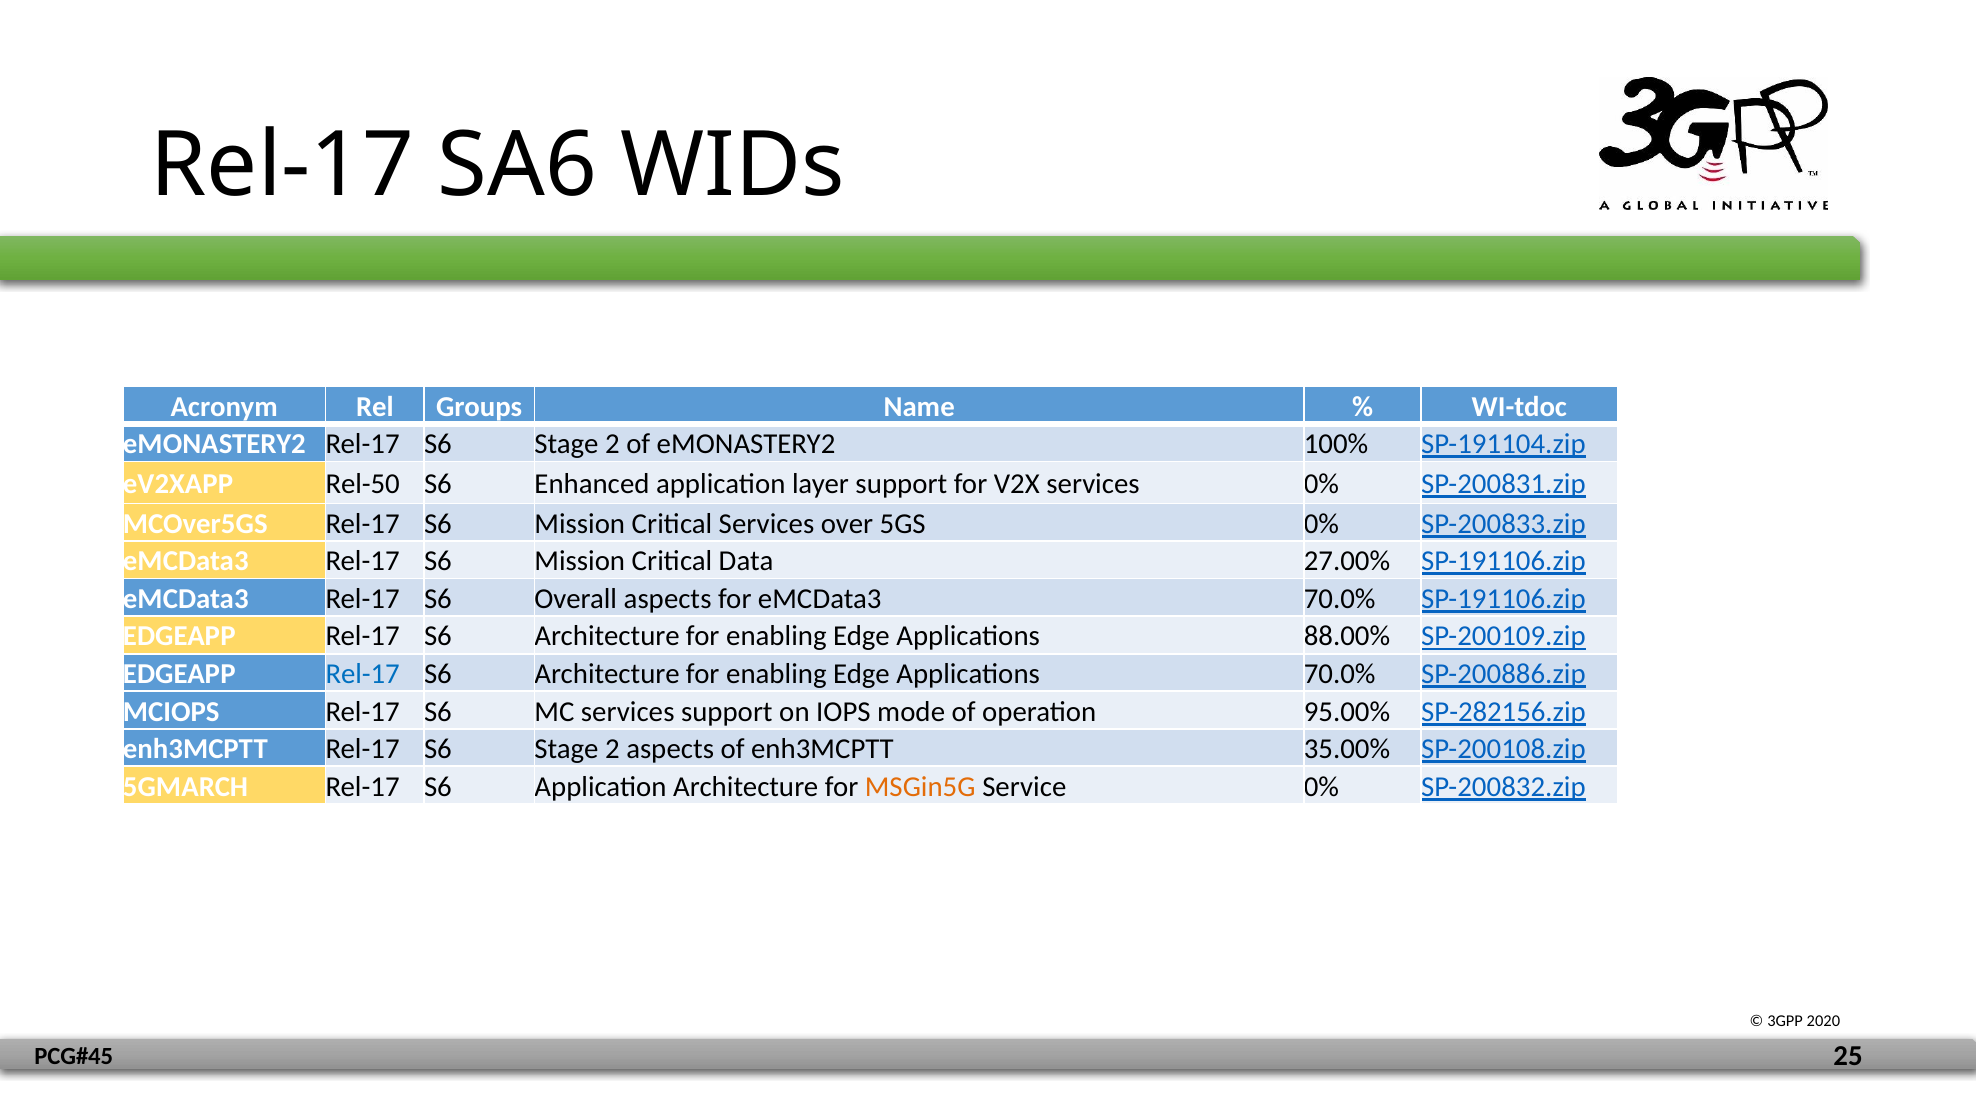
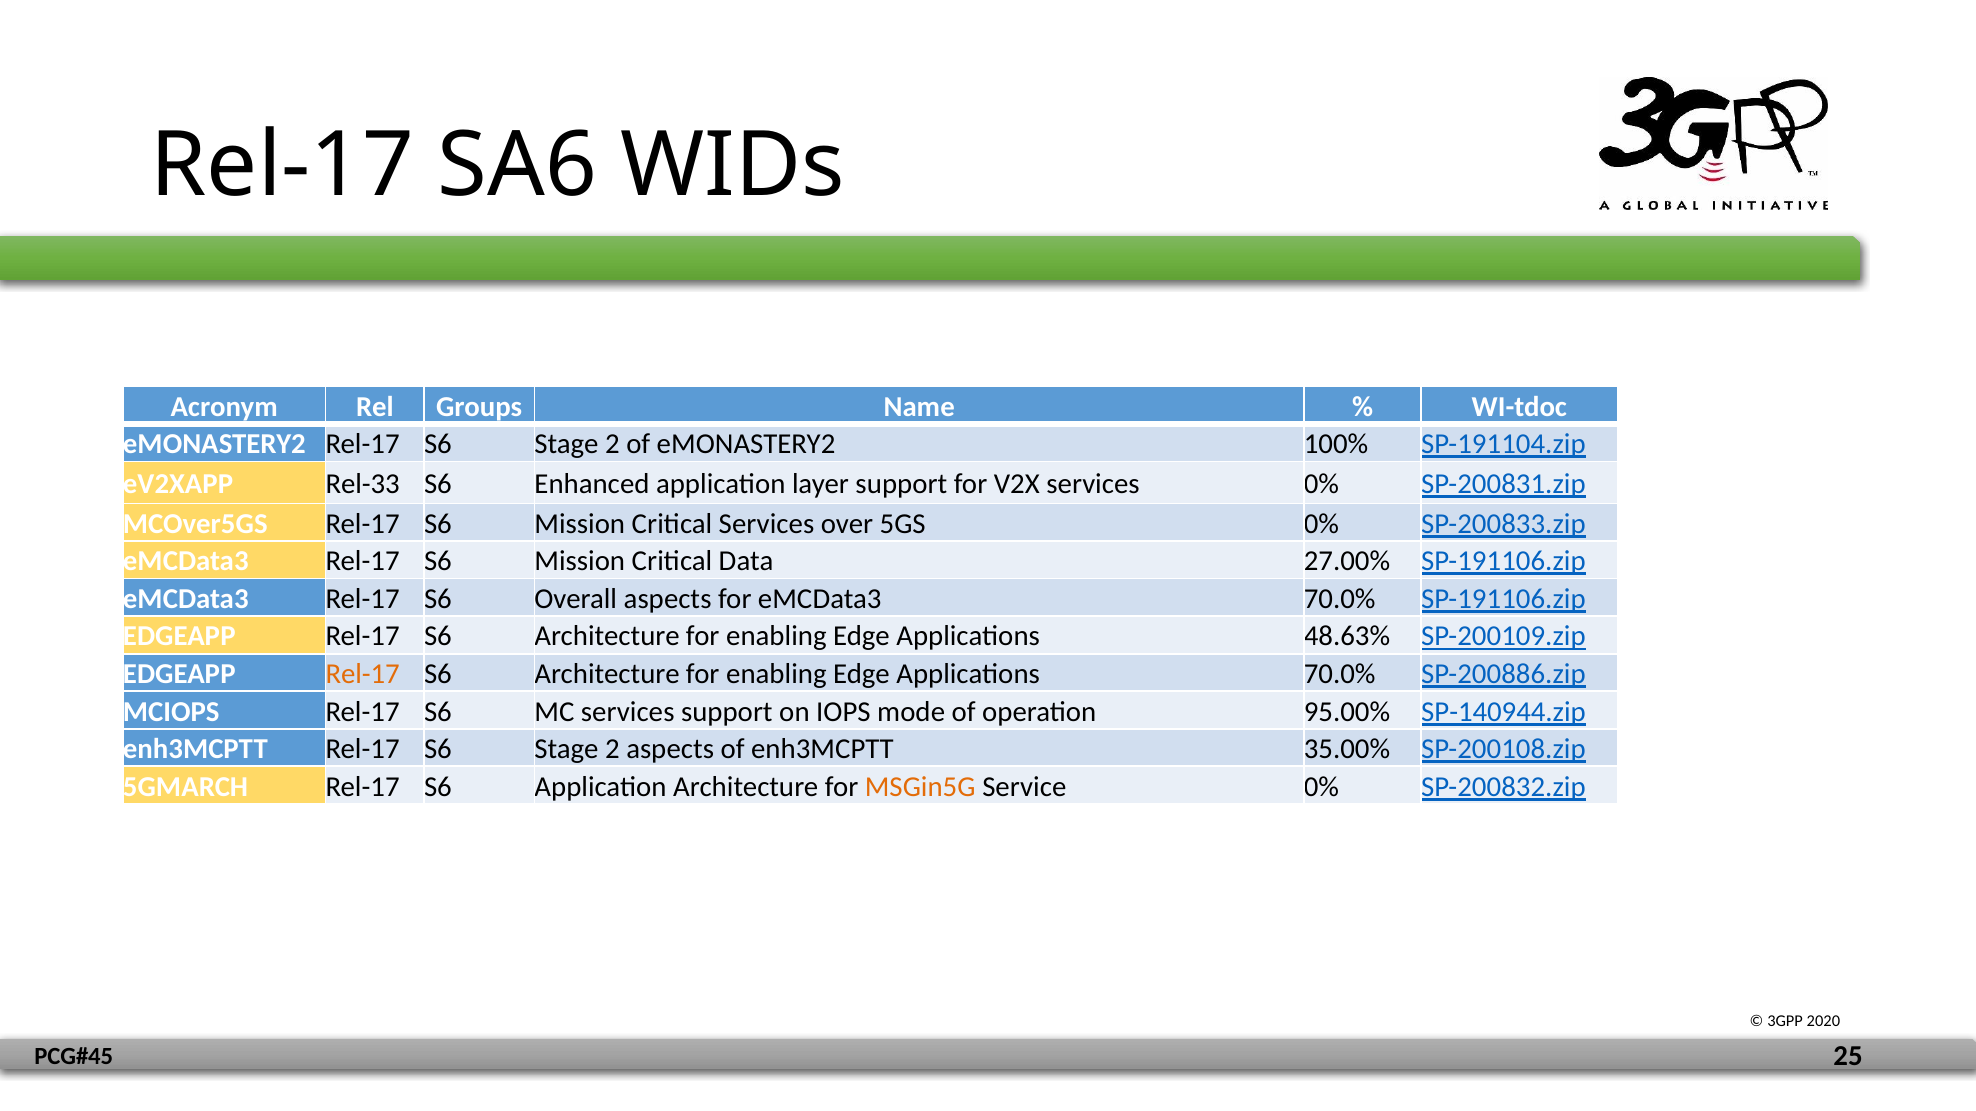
Rel-50: Rel-50 -> Rel-33 (363, 484)
88.00%: 88.00% -> 48.63% (1347, 637)
Rel-17 colour: blue -> orange (363, 674)
SP-282156.zip: SP-282156.zip -> SP-140944.zip (1503, 712)
